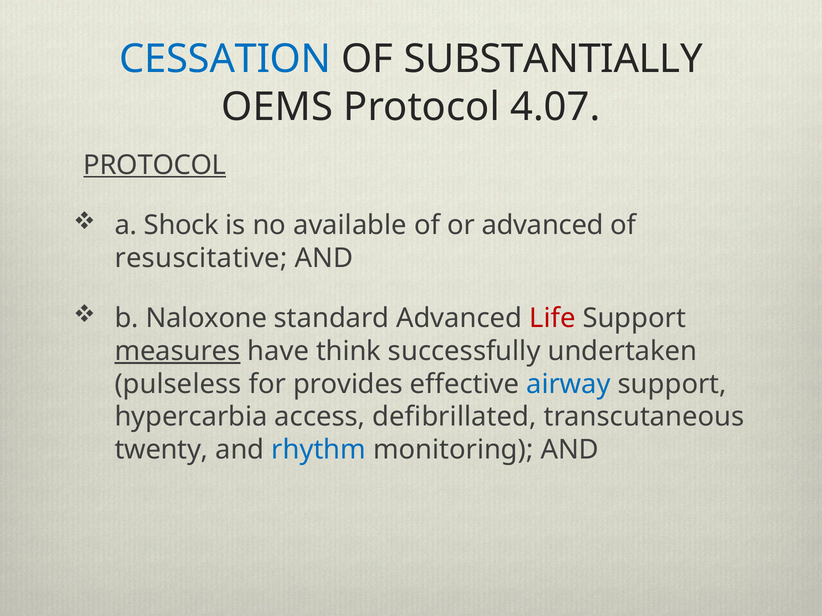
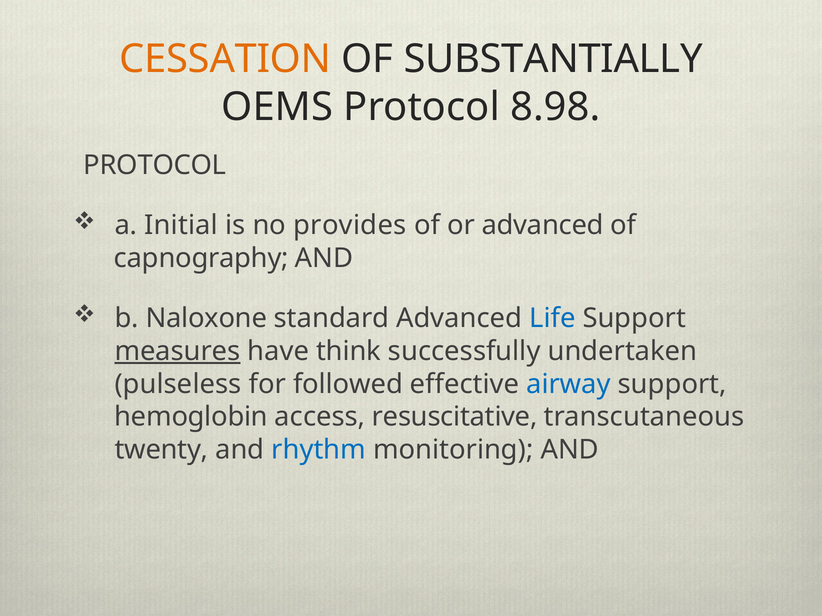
CESSATION colour: blue -> orange (225, 59)
4.07: 4.07 -> 8.98 (555, 107)
PROTOCOL underline: present -> none (155, 165)
Shock: Shock -> Initial (181, 225)
available: available -> provides (350, 225)
resuscitative: resuscitative -> capnography (201, 258)
Life colour: red -> blue (552, 319)
provides: provides -> followed (348, 384)
hypercarbia: hypercarbia -> hemoglobin (191, 417)
defibrillated: defibrillated -> resuscitative (455, 417)
